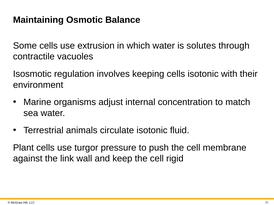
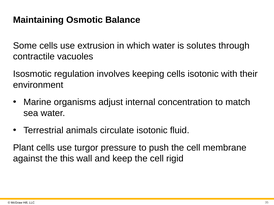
link: link -> this (67, 159)
